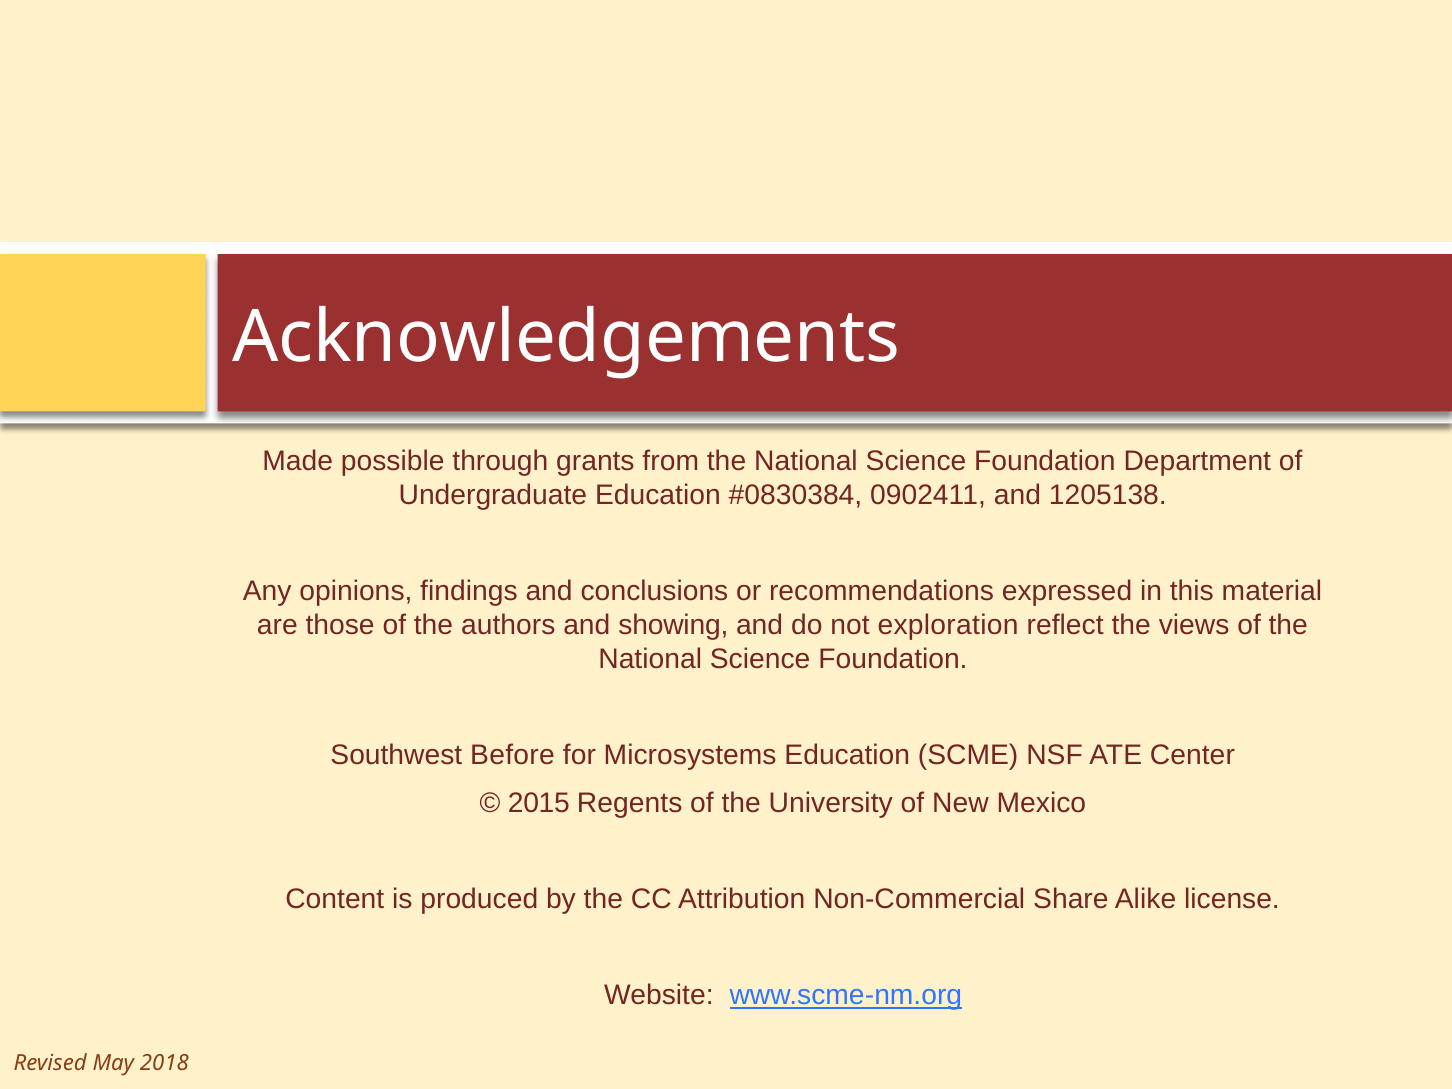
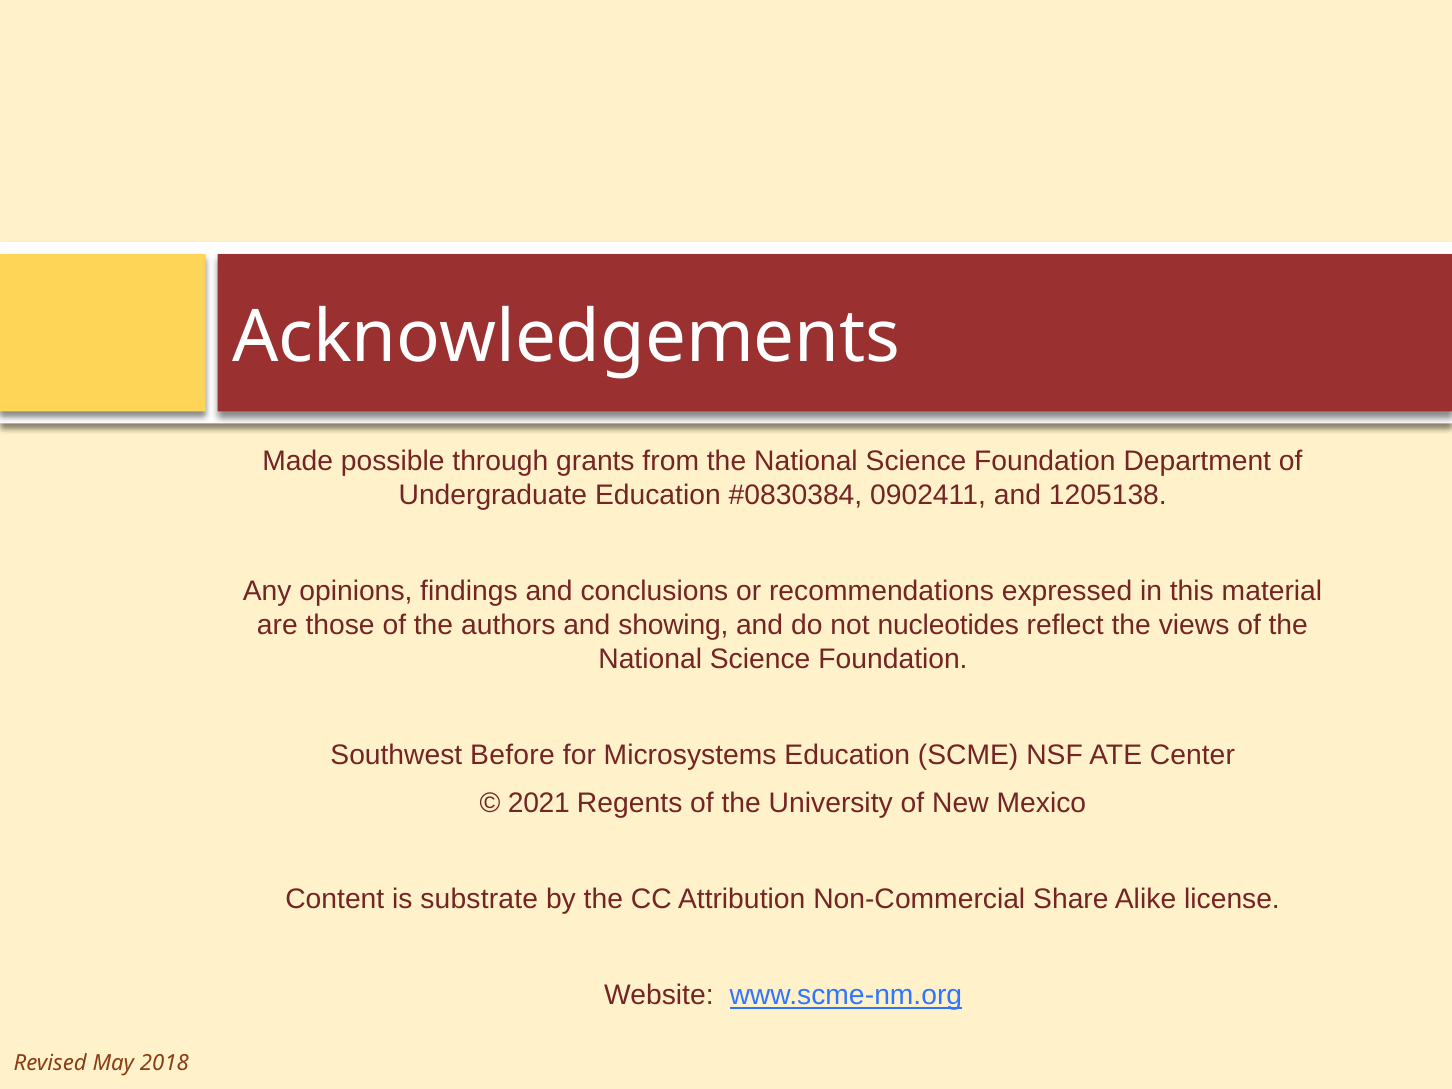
exploration: exploration -> nucleotides (948, 626)
2015: 2015 -> 2021 (539, 803)
produced: produced -> substrate (479, 899)
